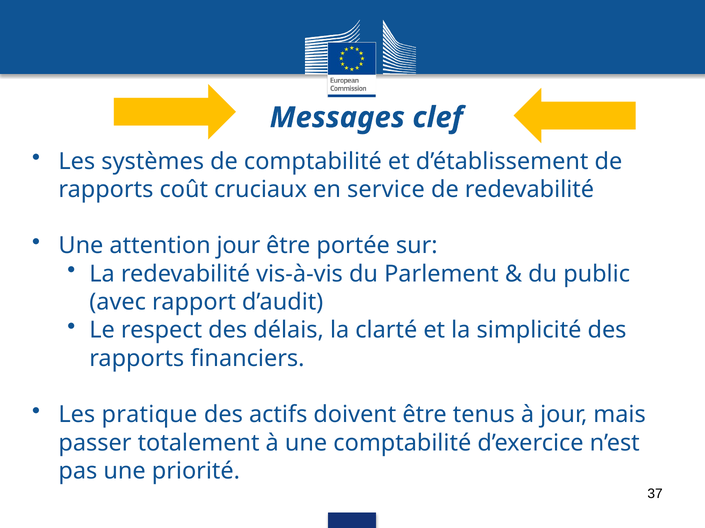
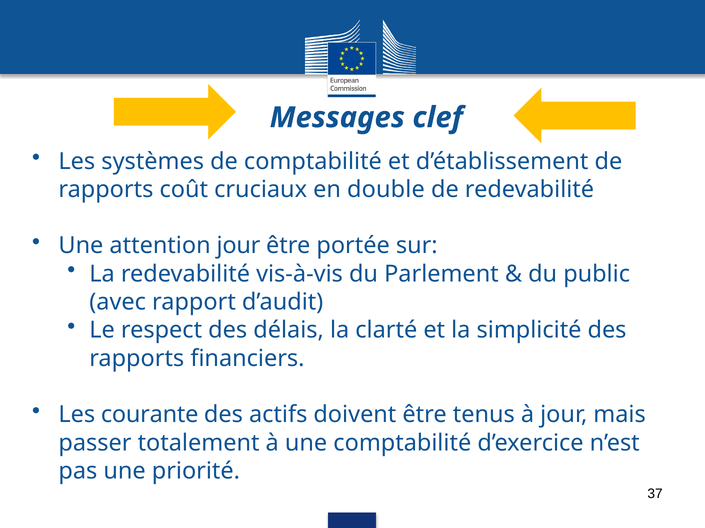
service: service -> double (386, 190)
pratique: pratique -> courante (150, 415)
